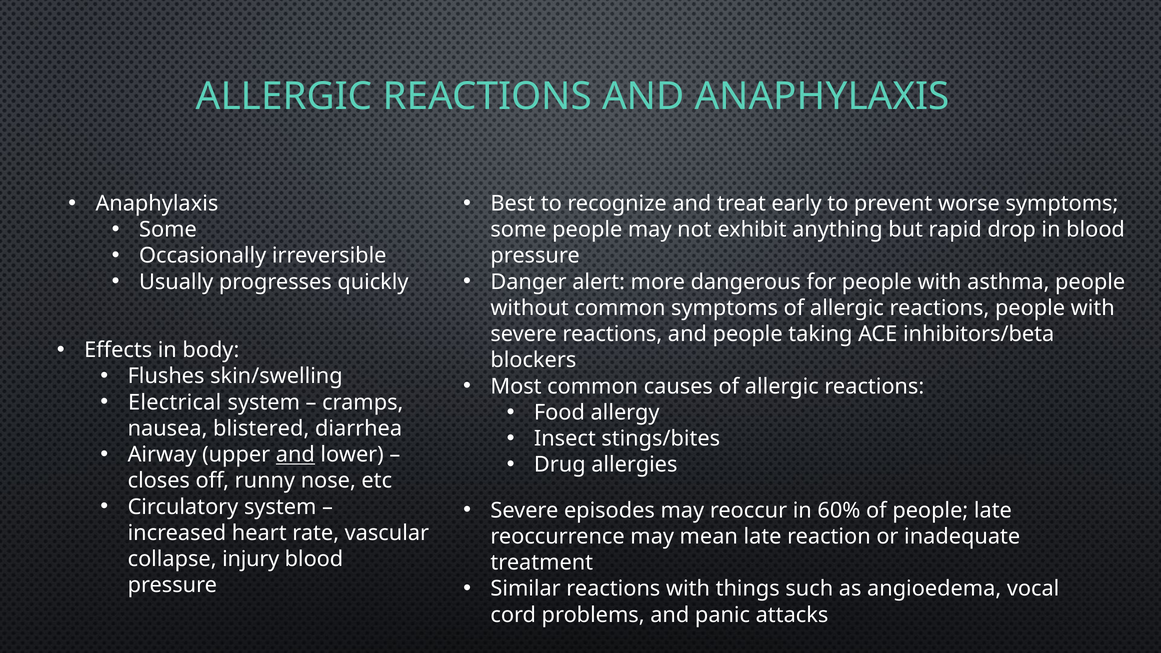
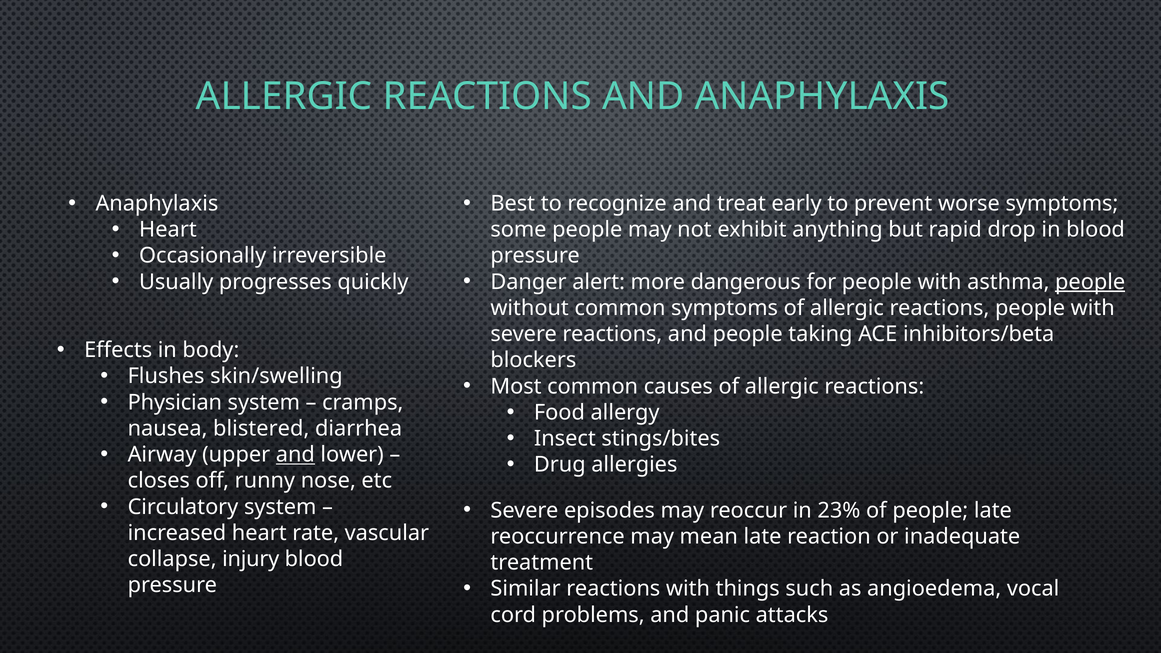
Some: Some -> Heart (168, 230)
people underline: none -> present (1090, 282)
Electrical: Electrical -> Physician (175, 402)
60%: 60% -> 23% (839, 510)
